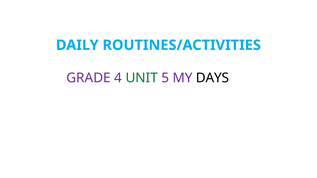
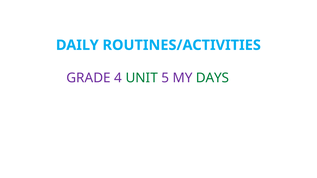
DAYS colour: black -> green (212, 78)
